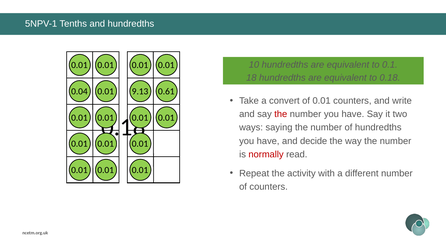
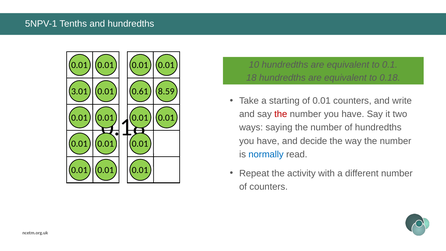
0.04: 0.04 -> 3.01 (79, 91)
9.13: 9.13 -> 0.61 (140, 91)
0.61: 0.61 -> 8.59 (166, 91)
convert: convert -> starting (284, 101)
normally colour: red -> blue (266, 154)
